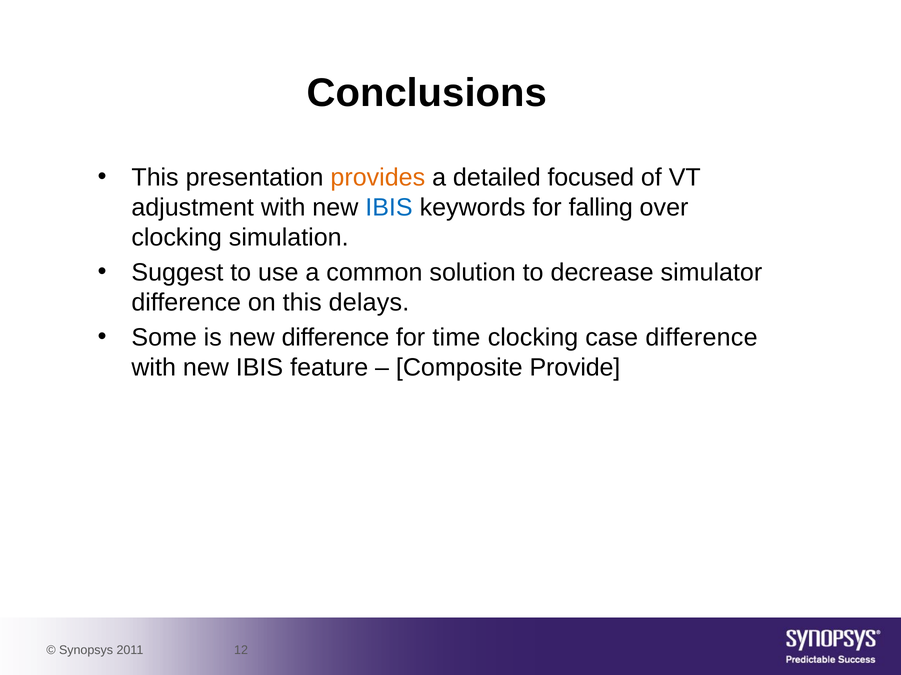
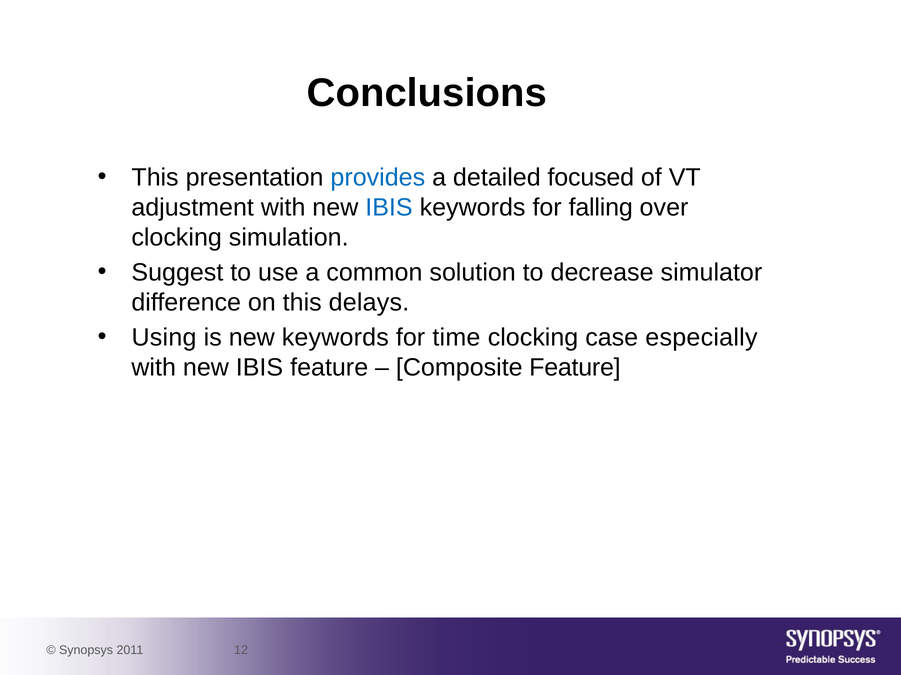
provides colour: orange -> blue (378, 178)
Some: Some -> Using (164, 338)
new difference: difference -> keywords (335, 338)
case difference: difference -> especially (701, 338)
Composite Provide: Provide -> Feature (575, 368)
